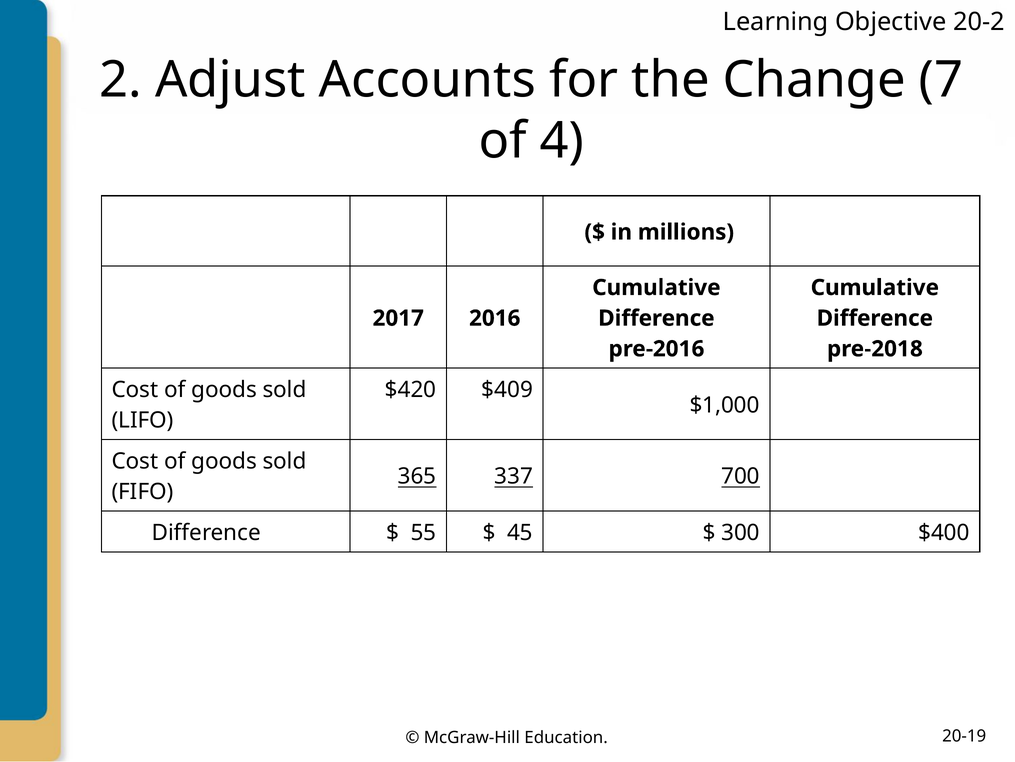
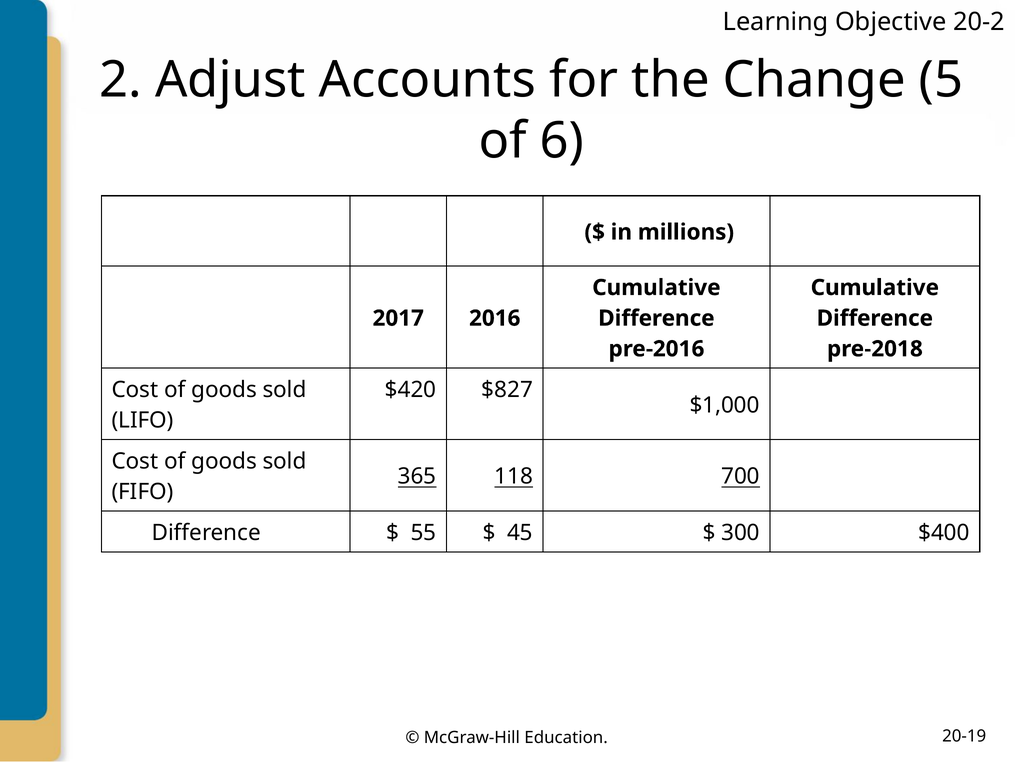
7: 7 -> 5 (941, 80)
4: 4 -> 6 (562, 141)
$409: $409 -> $827 (507, 389)
337: 337 -> 118 (514, 476)
